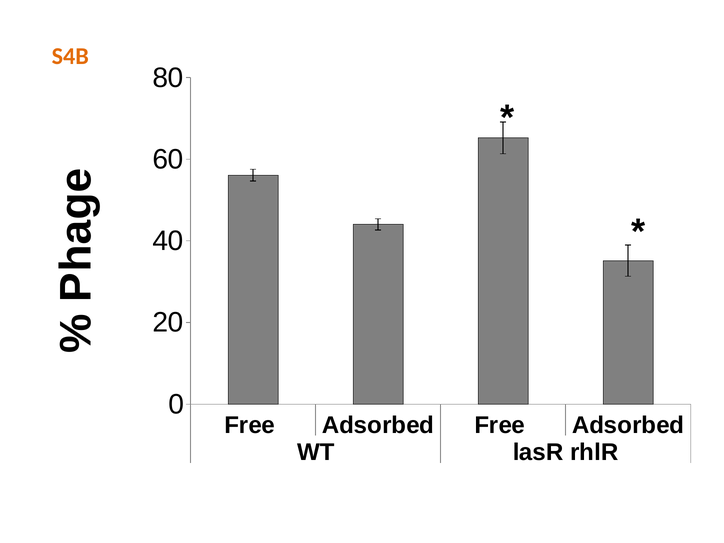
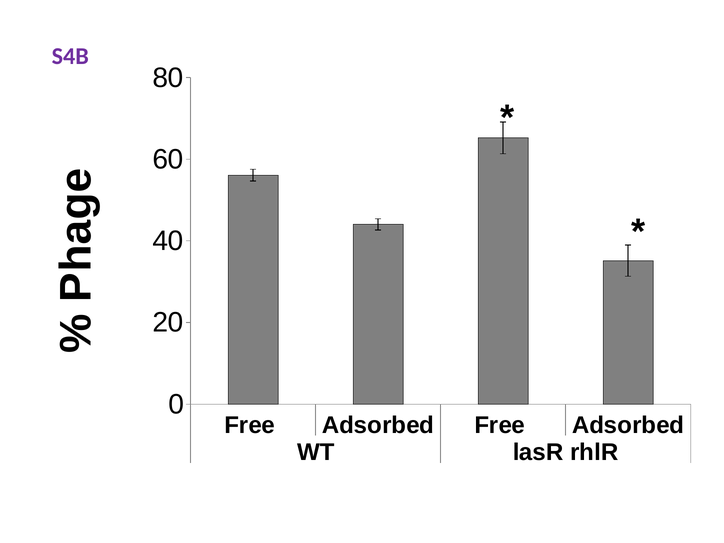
S4B colour: orange -> purple (70, 56)
